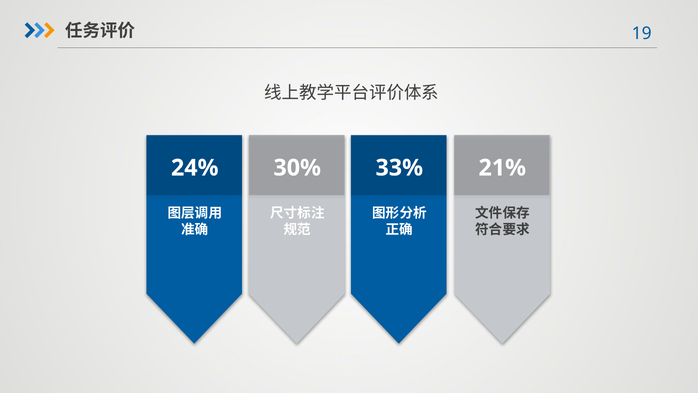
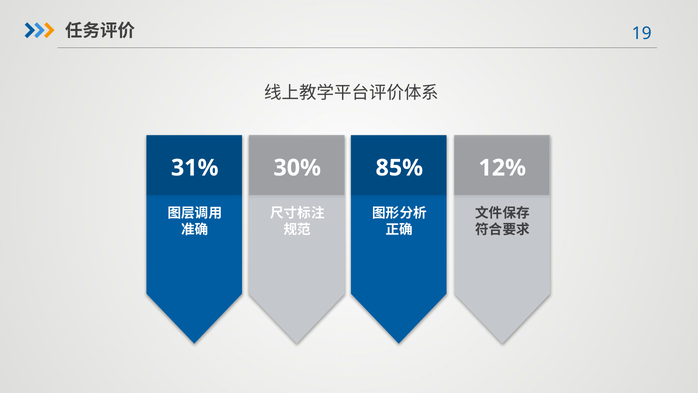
24%: 24% -> 31% (195, 168)
33%: 33% -> 85% (399, 168)
21%: 21% -> 12% (502, 168)
